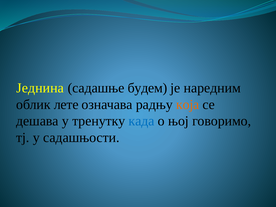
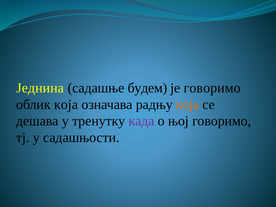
је наредним: наредним -> говоримо (212, 88)
облик лете: лете -> која (66, 104)
када colour: blue -> purple (141, 121)
